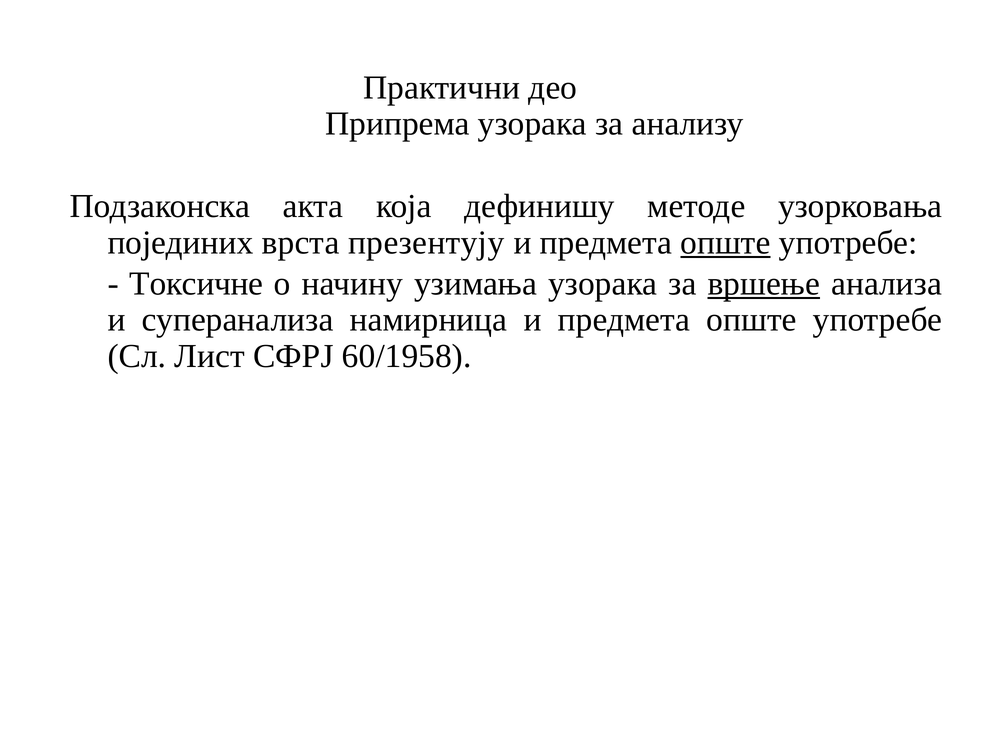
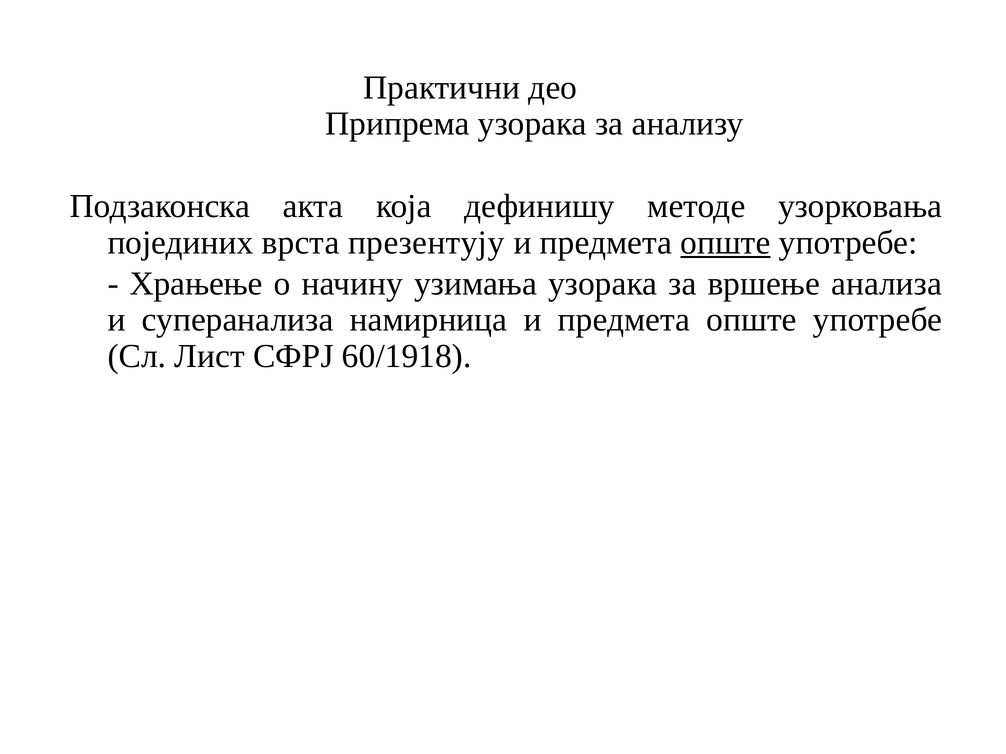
Токсичне: Токсичне -> Храњење (196, 284)
вршење underline: present -> none (764, 284)
60/1958: 60/1958 -> 60/1918 (407, 356)
